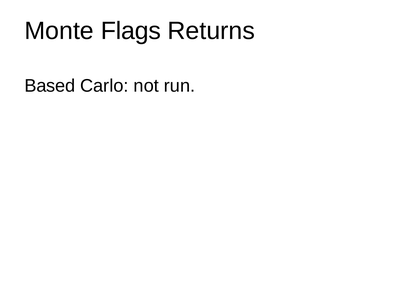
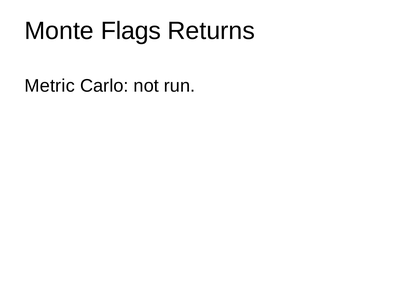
Based: Based -> Metric (50, 86)
